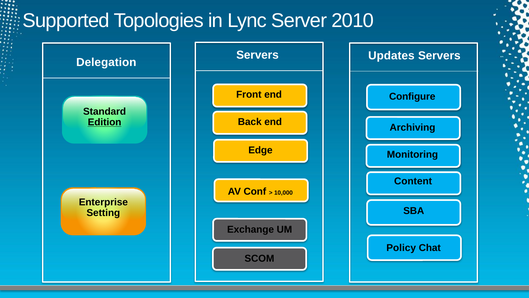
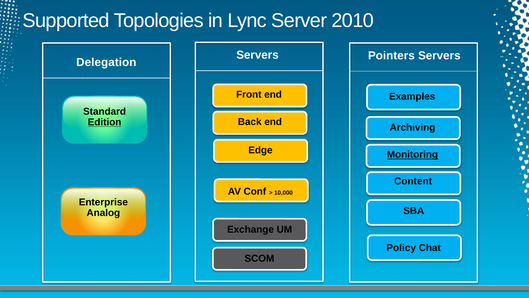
Updates: Updates -> Pointers (391, 56)
Configure: Configure -> Examples (412, 96)
Monitoring underline: none -> present (412, 154)
Setting: Setting -> Analog (103, 213)
